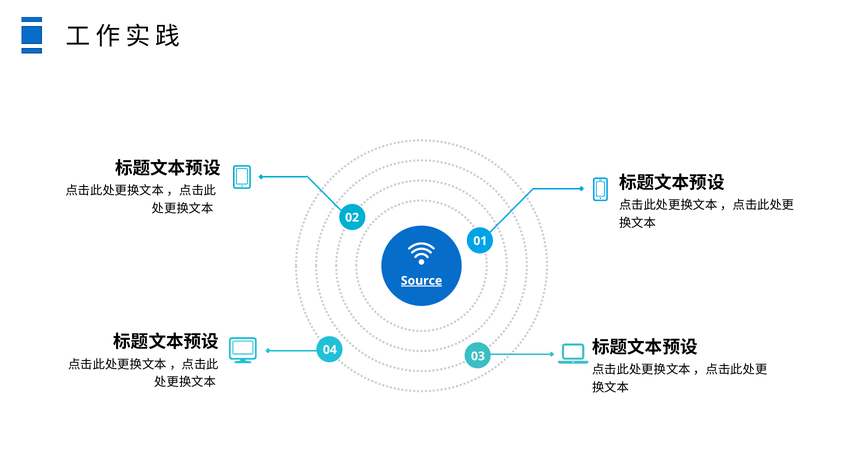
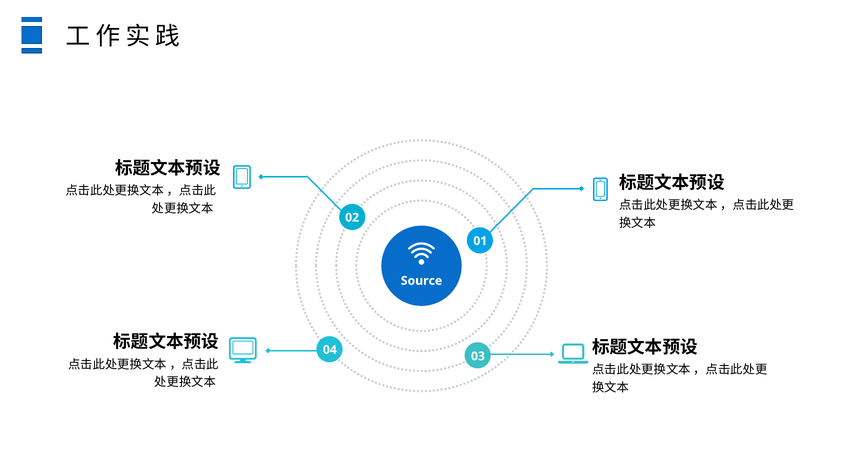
Source underline: present -> none (422, 281)
